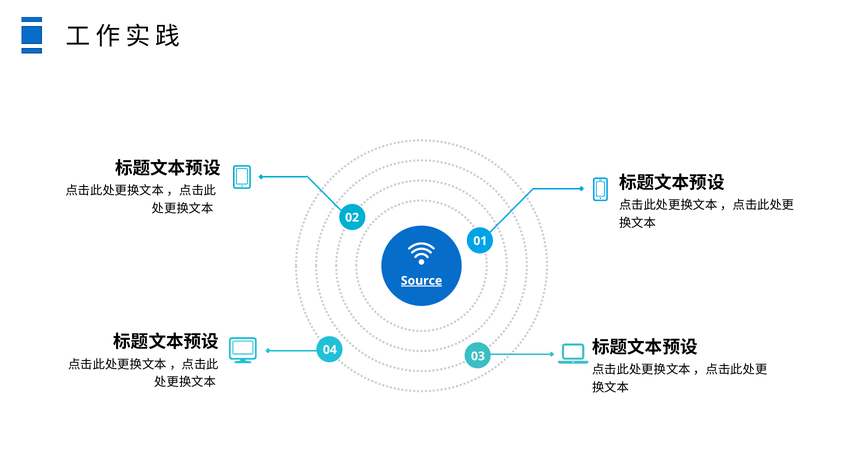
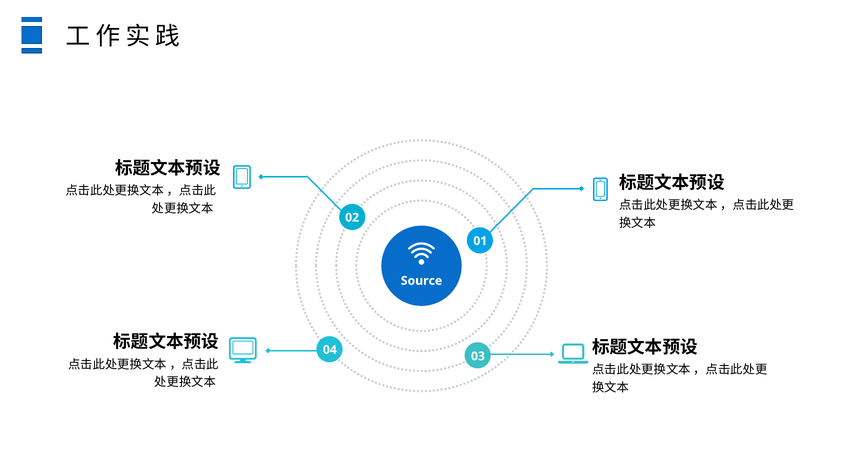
Source underline: present -> none (422, 281)
